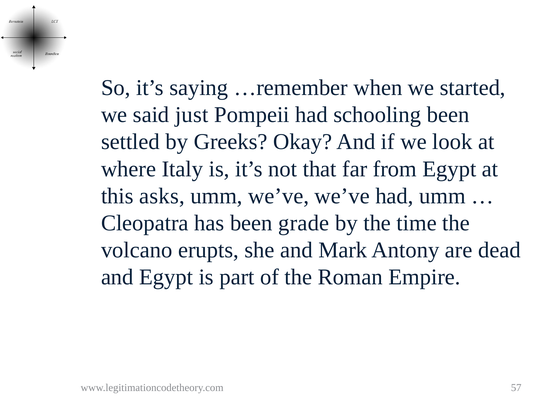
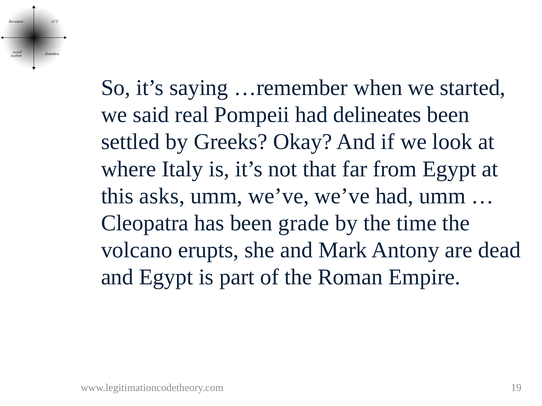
just: just -> real (192, 115)
schooling: schooling -> delineates (377, 115)
57: 57 -> 19 (516, 388)
